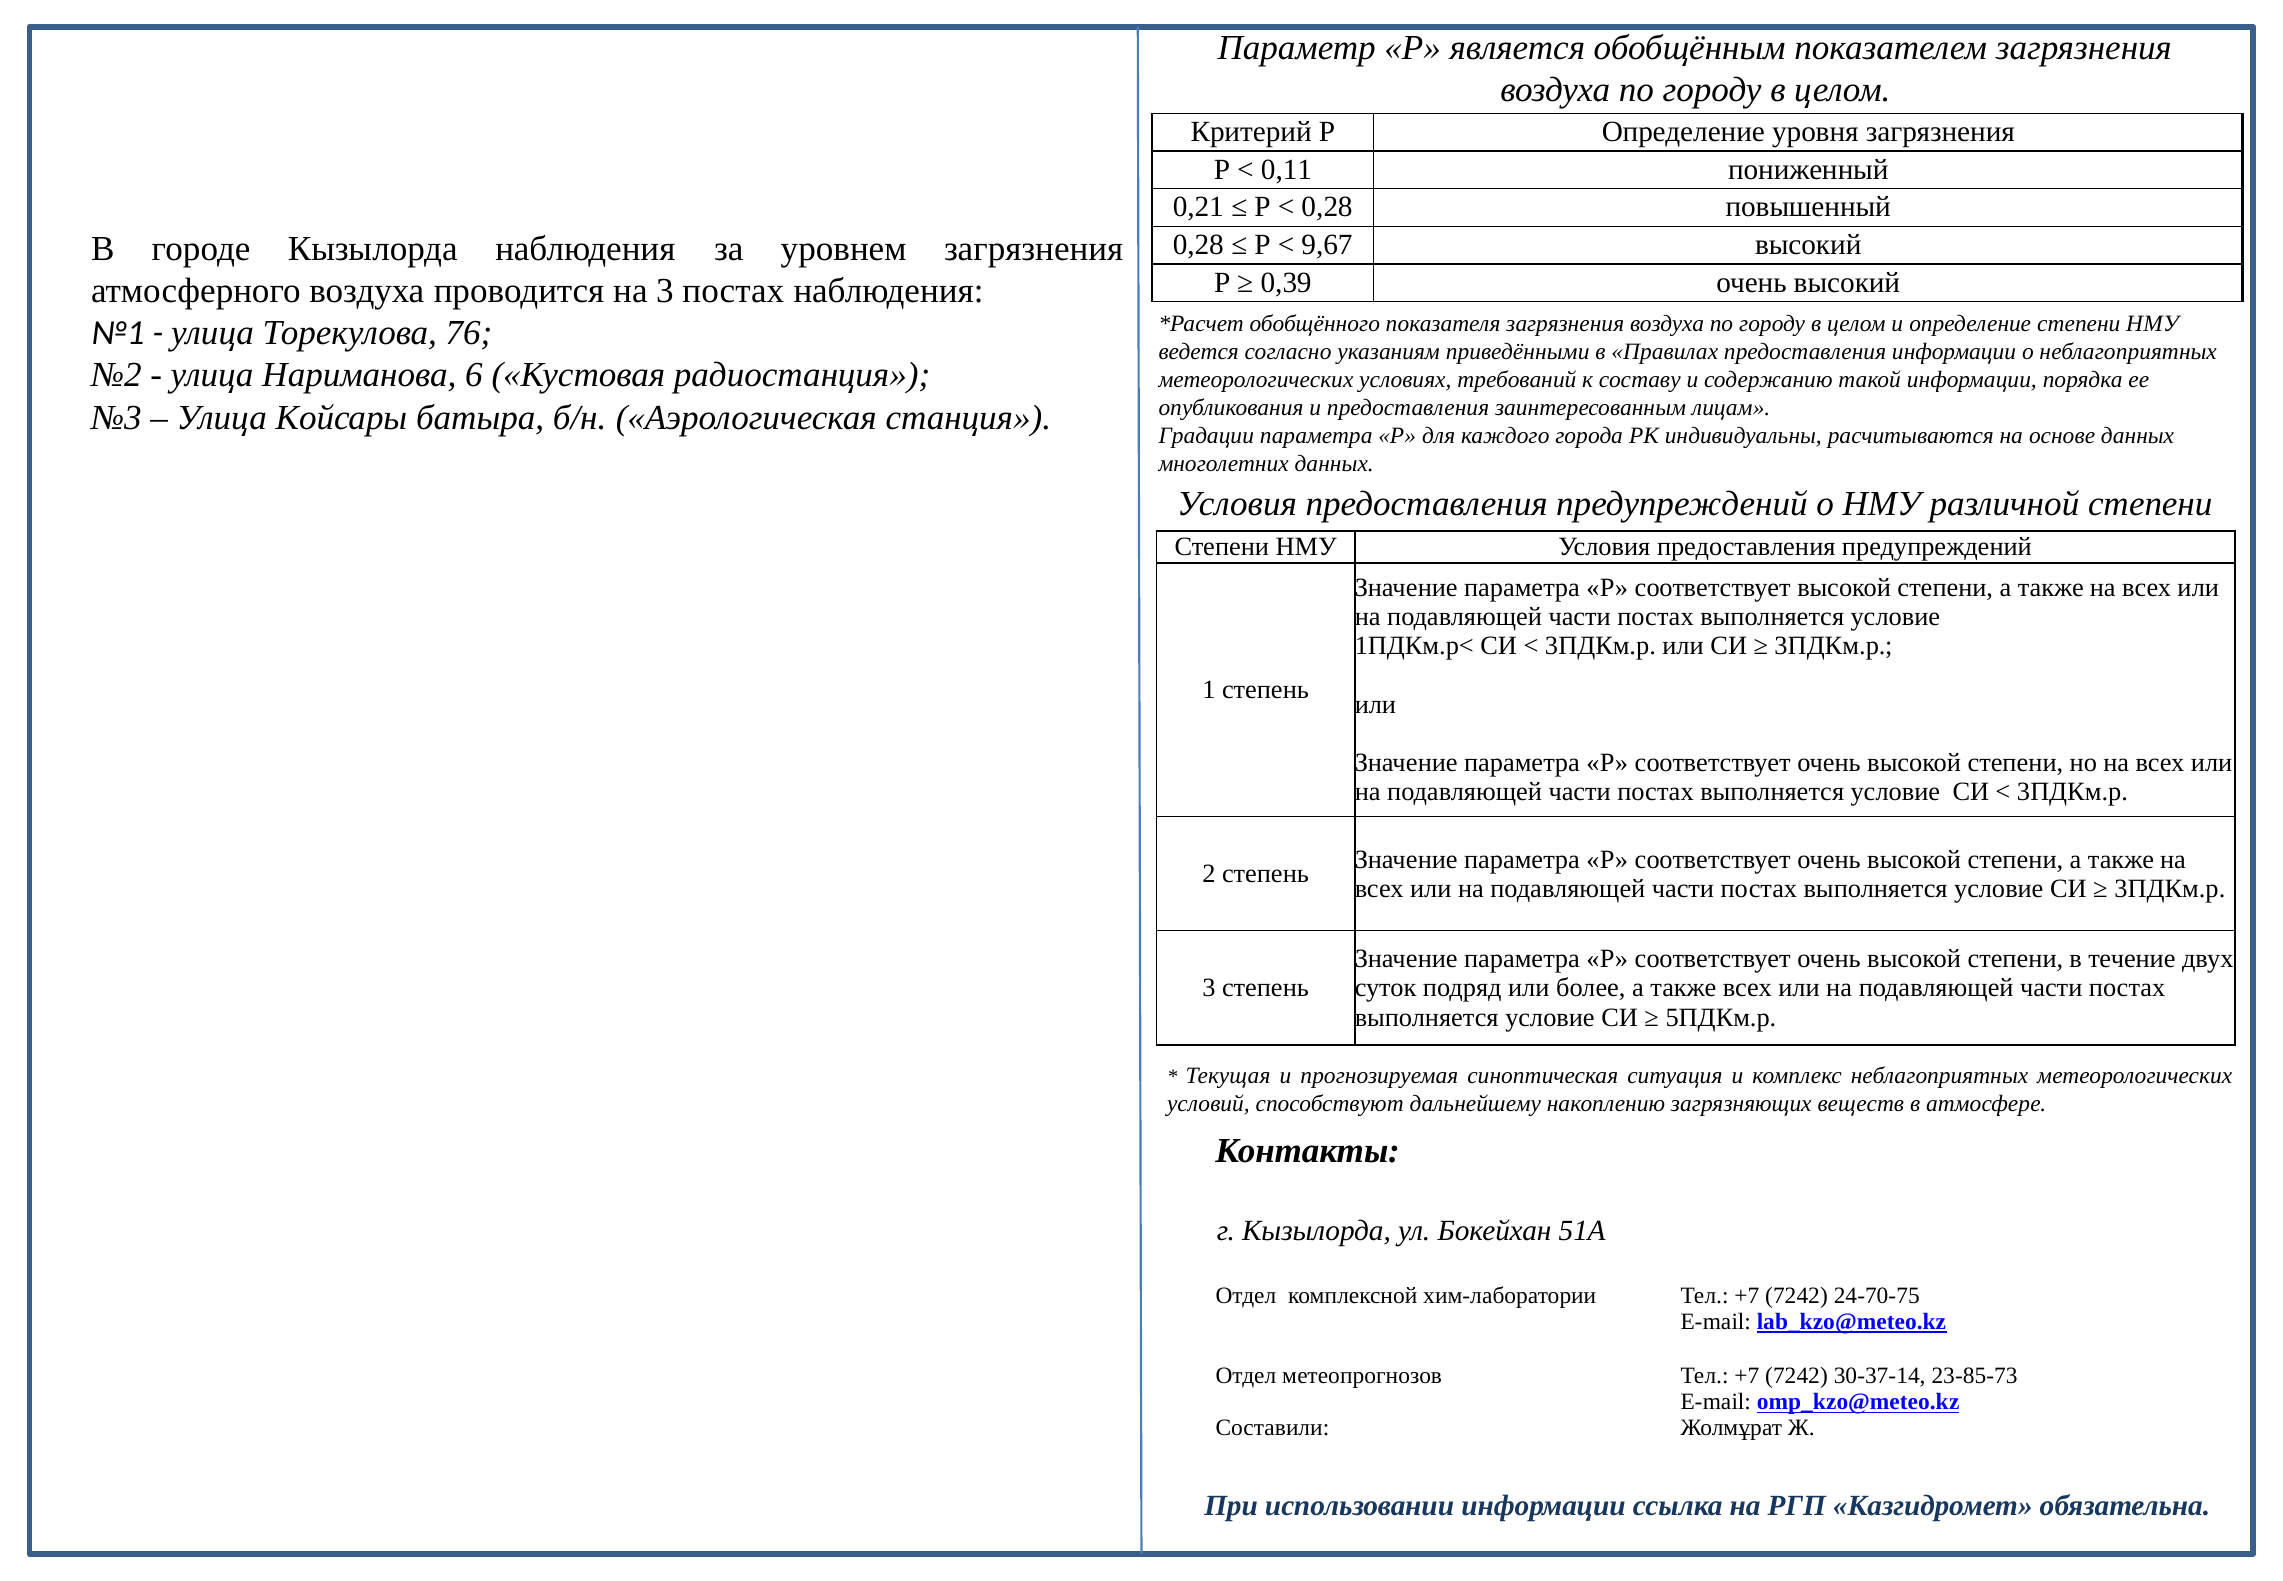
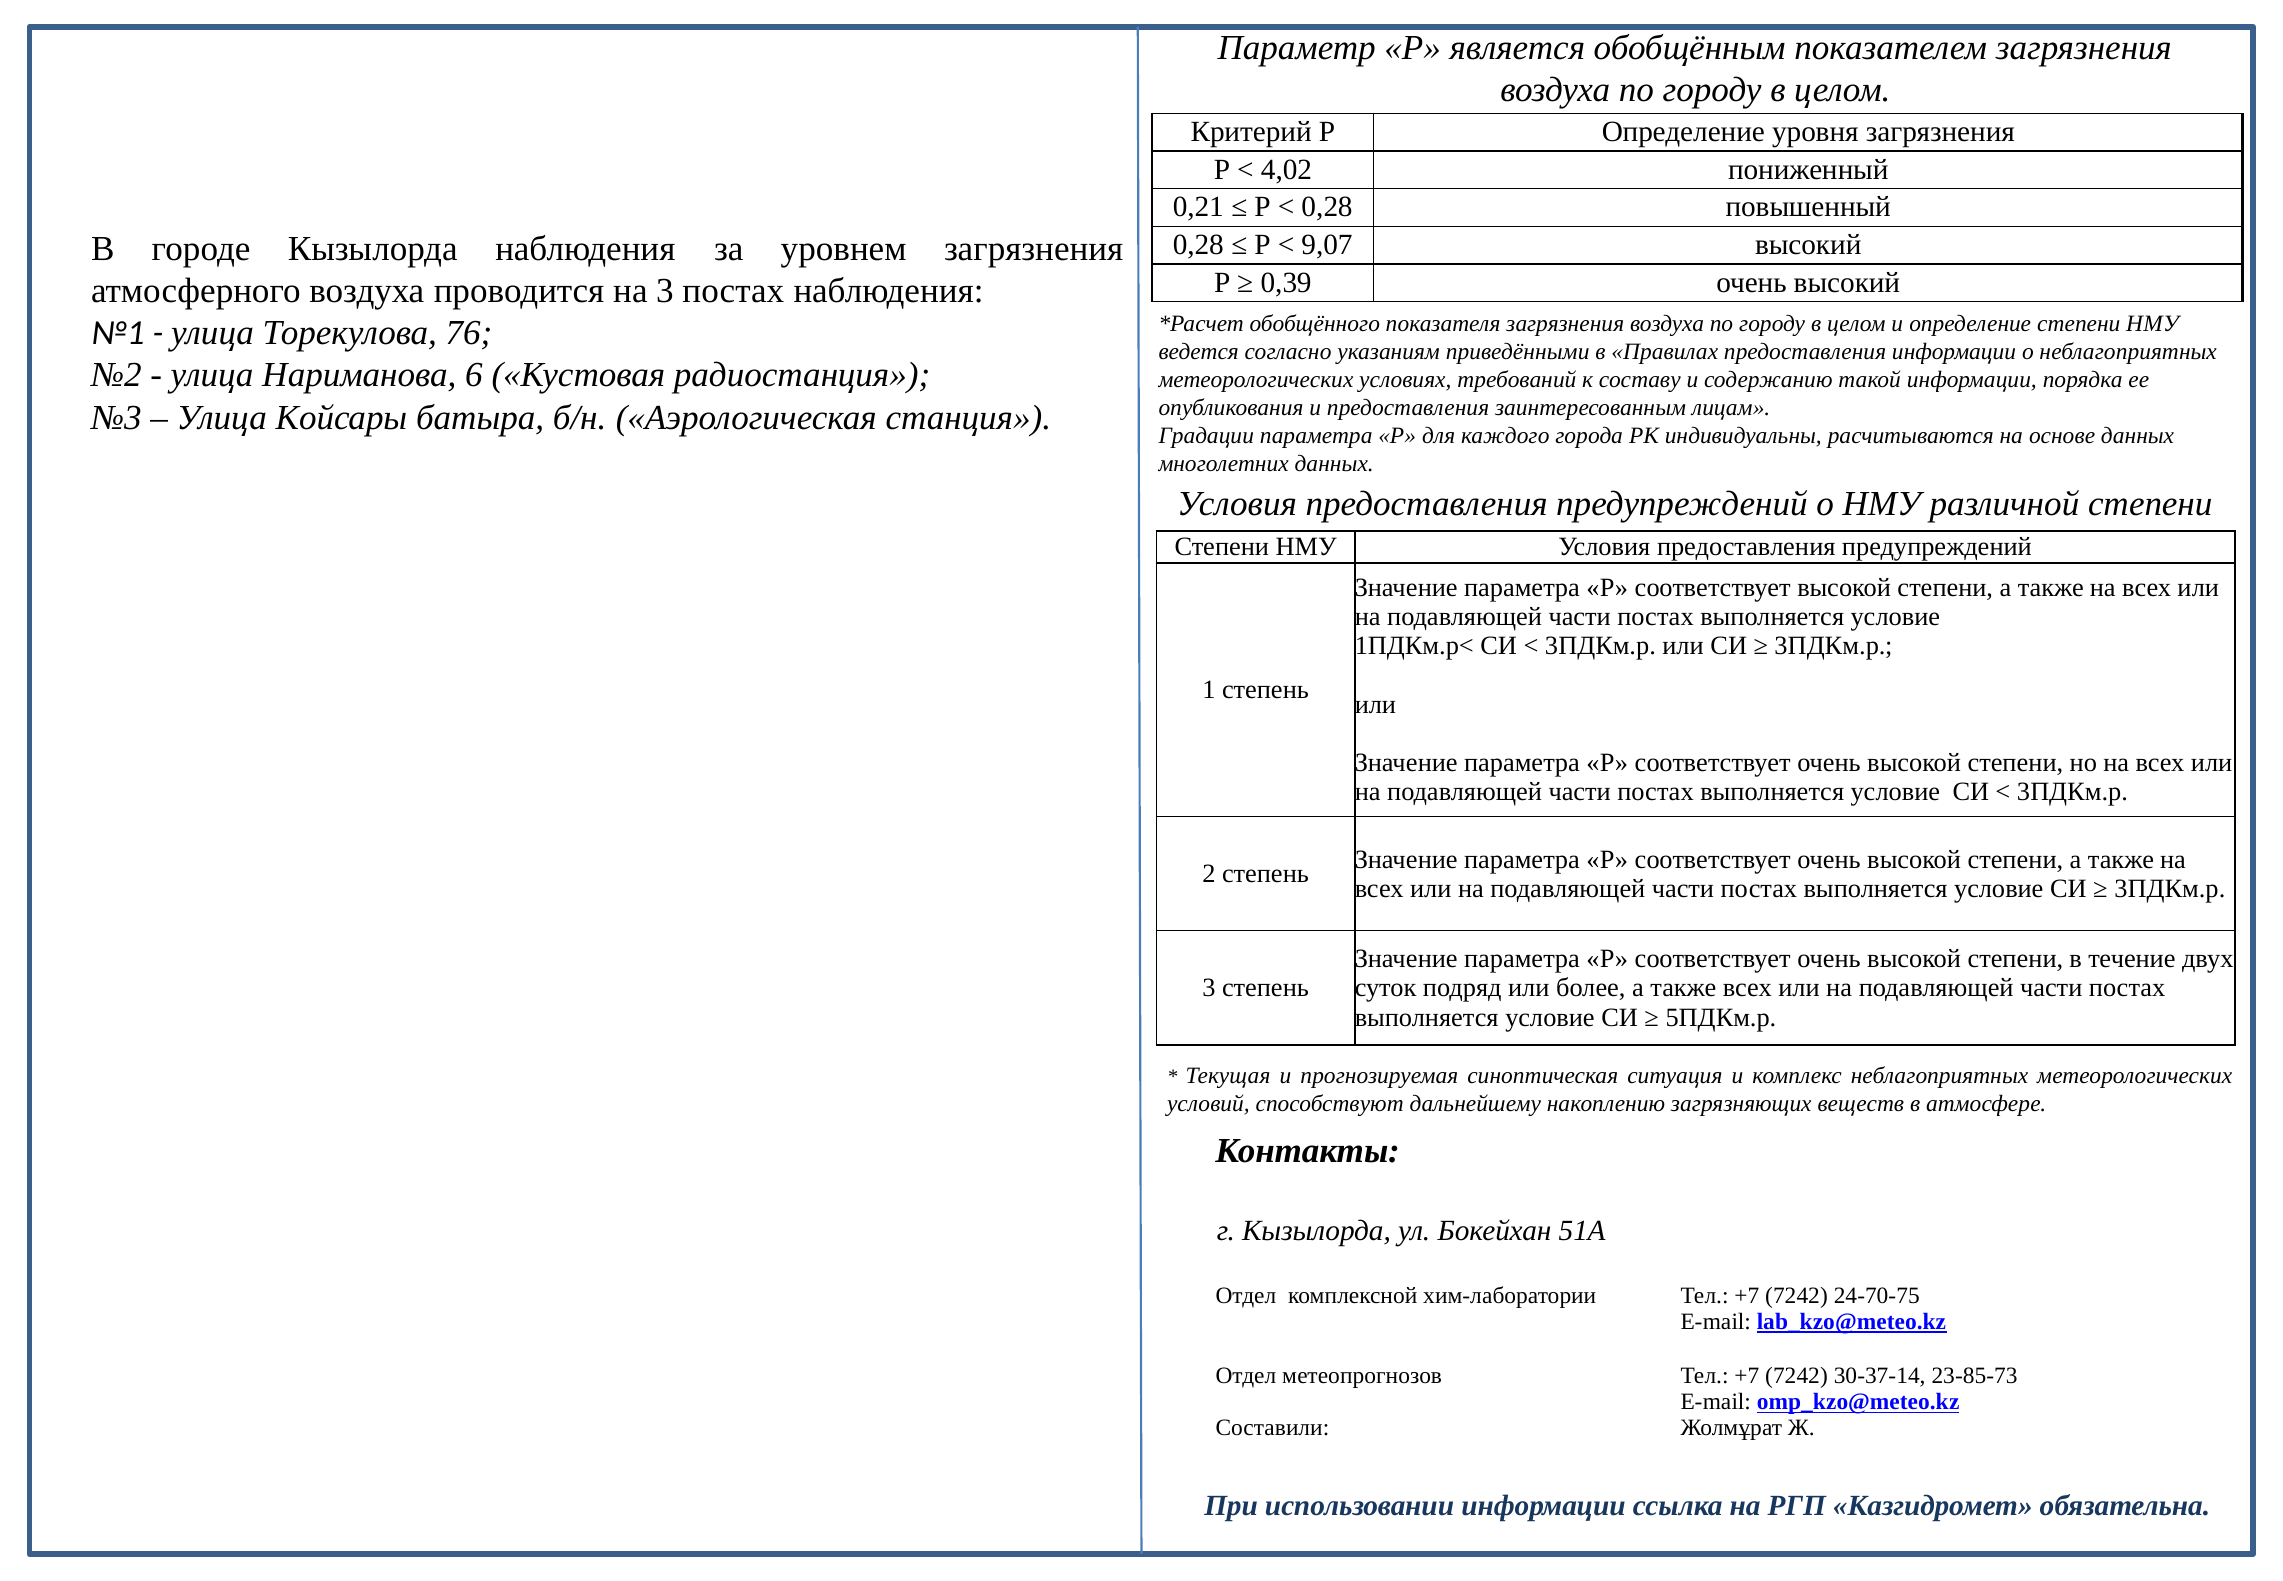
0,11: 0,11 -> 4,02 (1286, 170)
9,67: 9,67 -> 9,07 (1327, 245)
